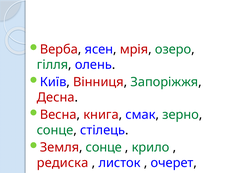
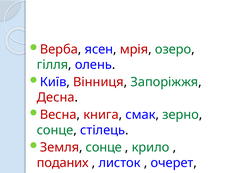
редиска: редиска -> поданих (63, 163)
